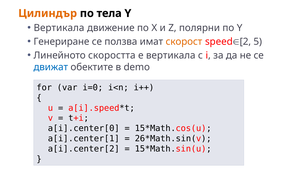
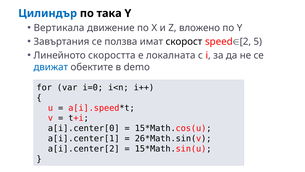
Цилиндър colour: orange -> blue (48, 13)
тела: тела -> така (109, 13)
полярни: полярни -> вложено (200, 28)
Генериране: Генериране -> Завъртания (61, 42)
скорост colour: orange -> black (184, 42)
е вертикала: вертикала -> локалната (171, 55)
